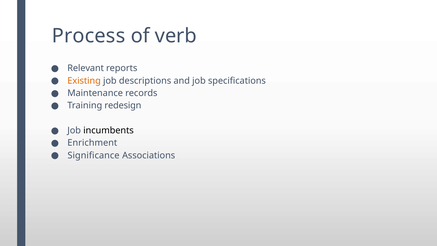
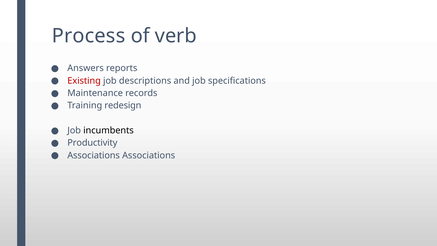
Relevant: Relevant -> Answers (86, 68)
Existing colour: orange -> red (84, 81)
Enrichment: Enrichment -> Productivity (92, 143)
Significance: Significance -> Associations (94, 155)
